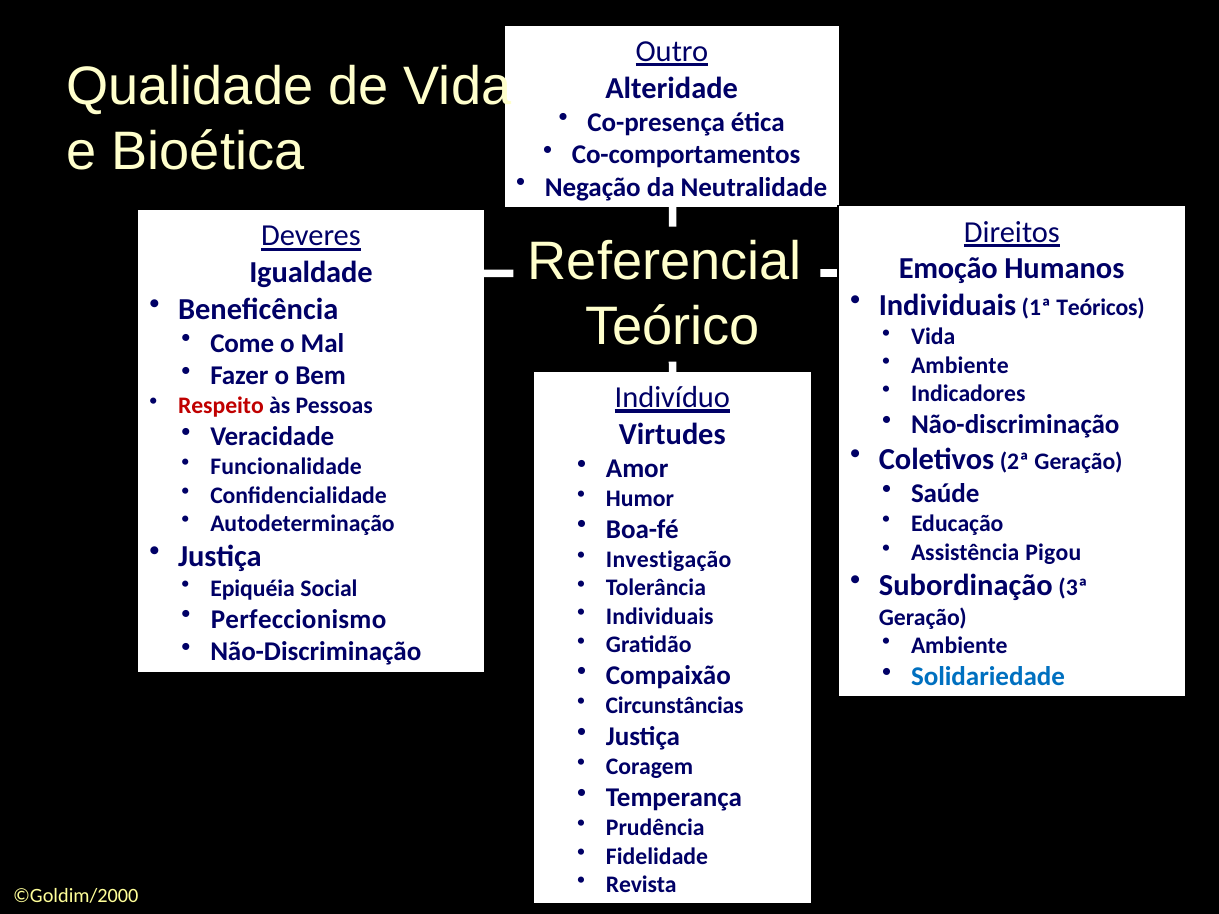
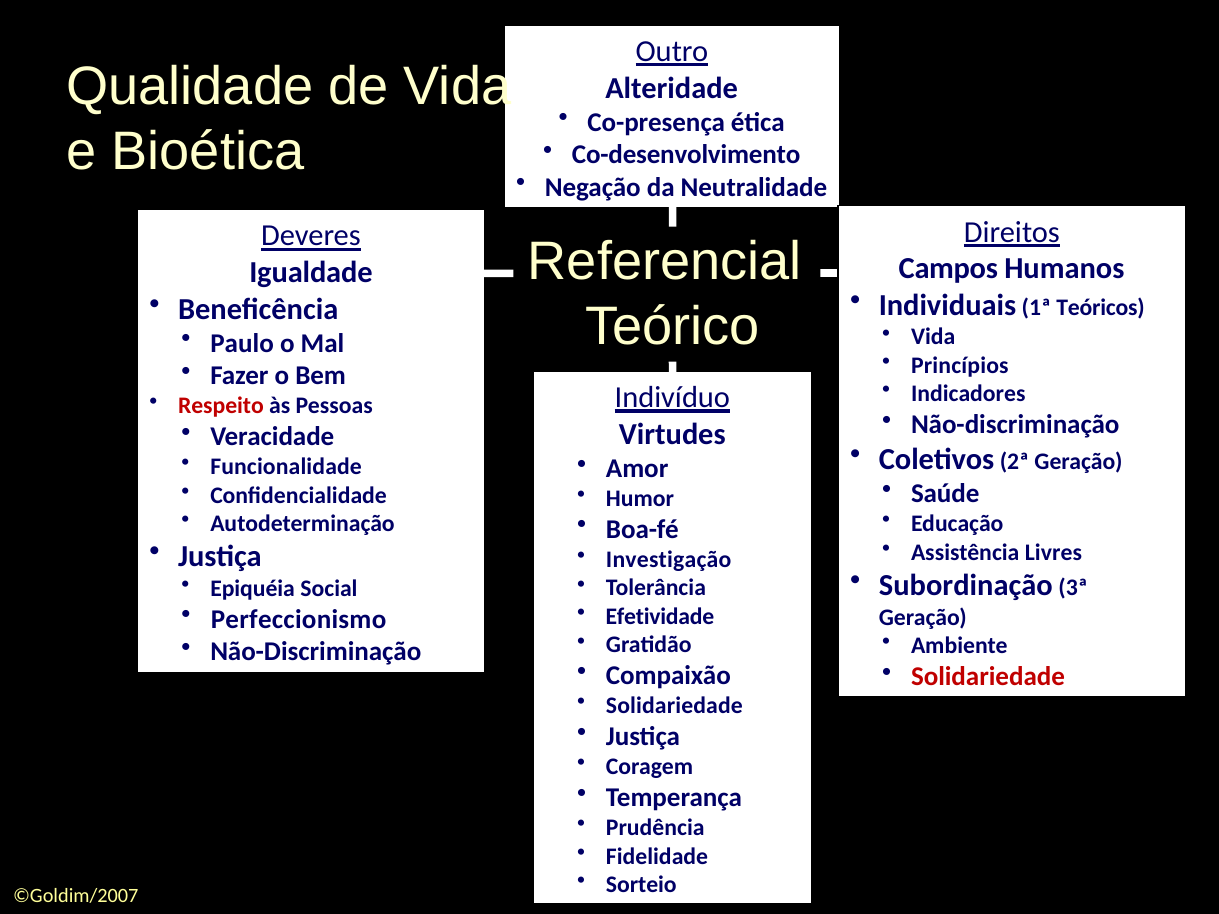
Co-comportamentos: Co-comportamentos -> Co-desenvolvimento (686, 155)
Emoção: Emoção -> Campos (948, 269)
Come: Come -> Paulo (242, 343)
Ambiente: Ambiente -> Princípios (960, 366)
Pigou: Pigou -> Livres (1053, 553)
Individuais: Individuais -> Efetividade (660, 617)
Solidariedade colour: blue -> red (988, 677)
Circunstâncias: Circunstâncias -> Solidariedade (674, 706)
Revista: Revista -> Sorteio (641, 885)
©Goldim/2000: ©Goldim/2000 -> ©Goldim/2007 (76, 896)
